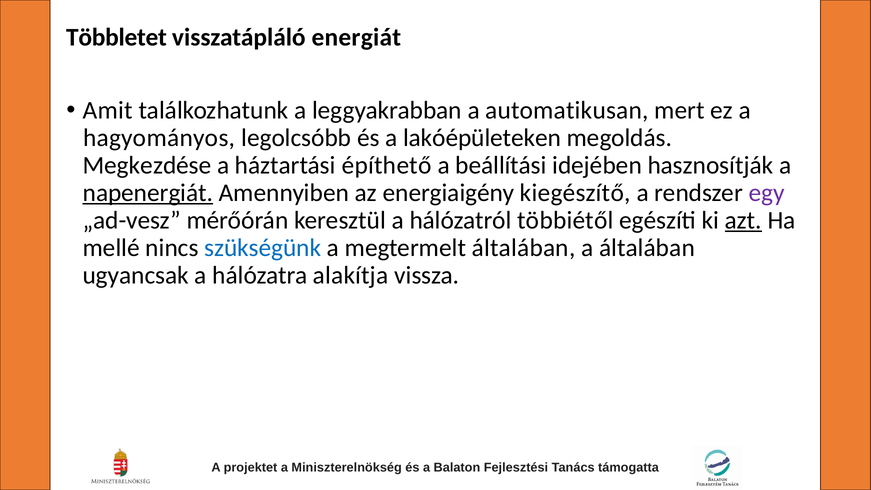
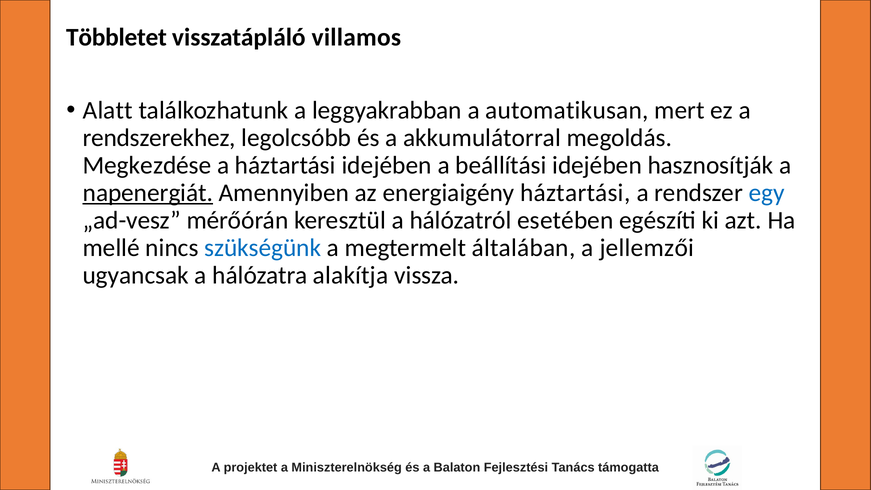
energiát: energiát -> villamos (356, 37)
Amit: Amit -> Alatt (108, 110)
hagyományos: hagyományos -> rendszerekhez (159, 138)
lakóépületeken: lakóépületeken -> akkumulátorral (482, 138)
háztartási építhető: építhető -> idejében (387, 165)
energiaigény kiegészítő: kiegészítő -> háztartási (575, 193)
egy colour: purple -> blue (767, 193)
többiétől: többiétől -> esetében (565, 220)
azt underline: present -> none (743, 220)
a általában: általában -> jellemzői (647, 248)
